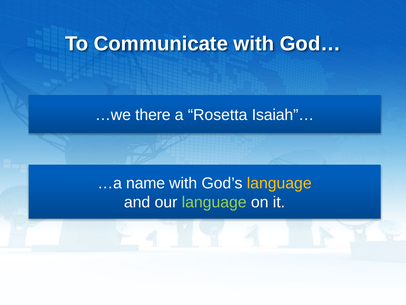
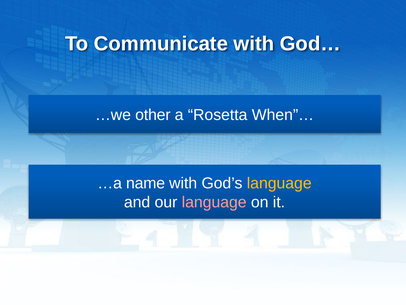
there: there -> other (153, 115)
Isaiah”…: Isaiah”… -> When”… (283, 115)
language colour: light green -> pink (214, 202)
